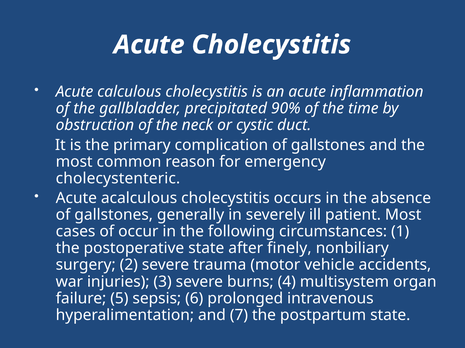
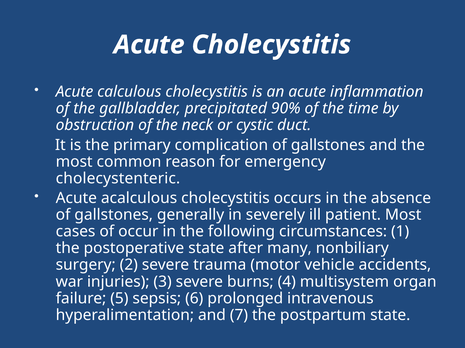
finely: finely -> many (289, 249)
